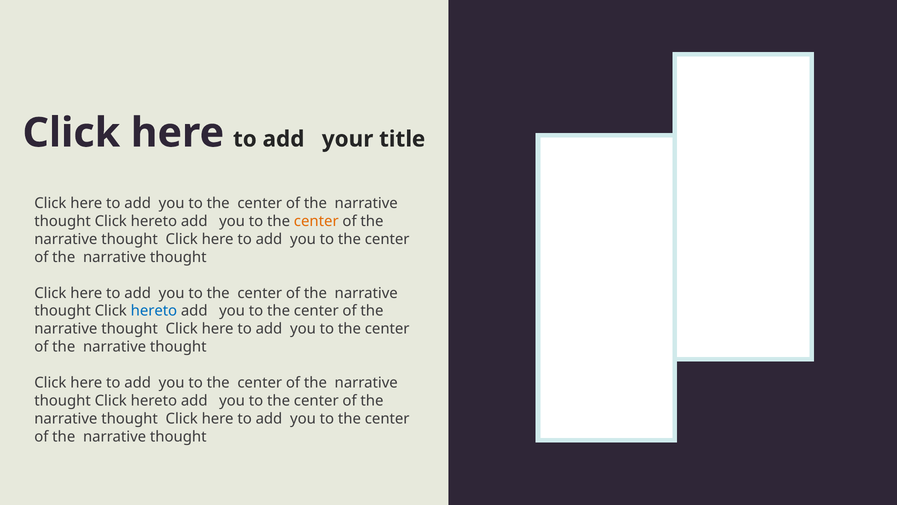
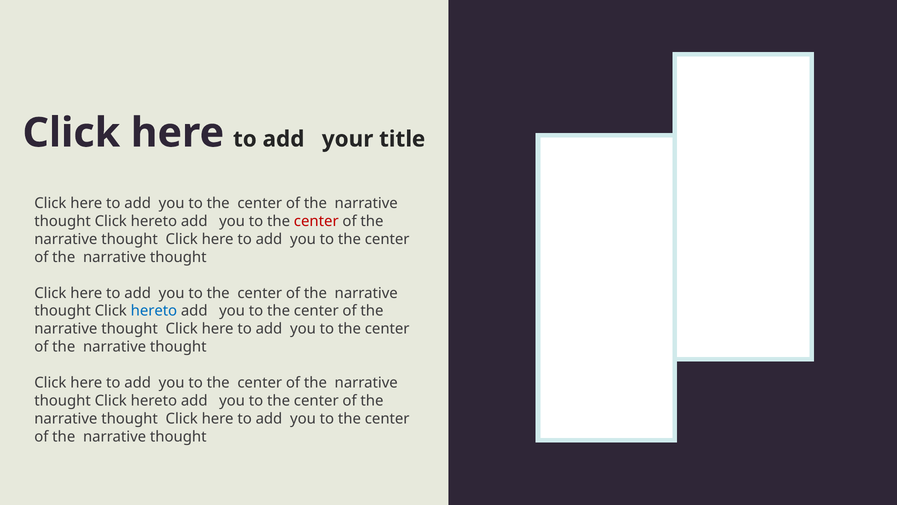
center colour: orange -> red (316, 221)
